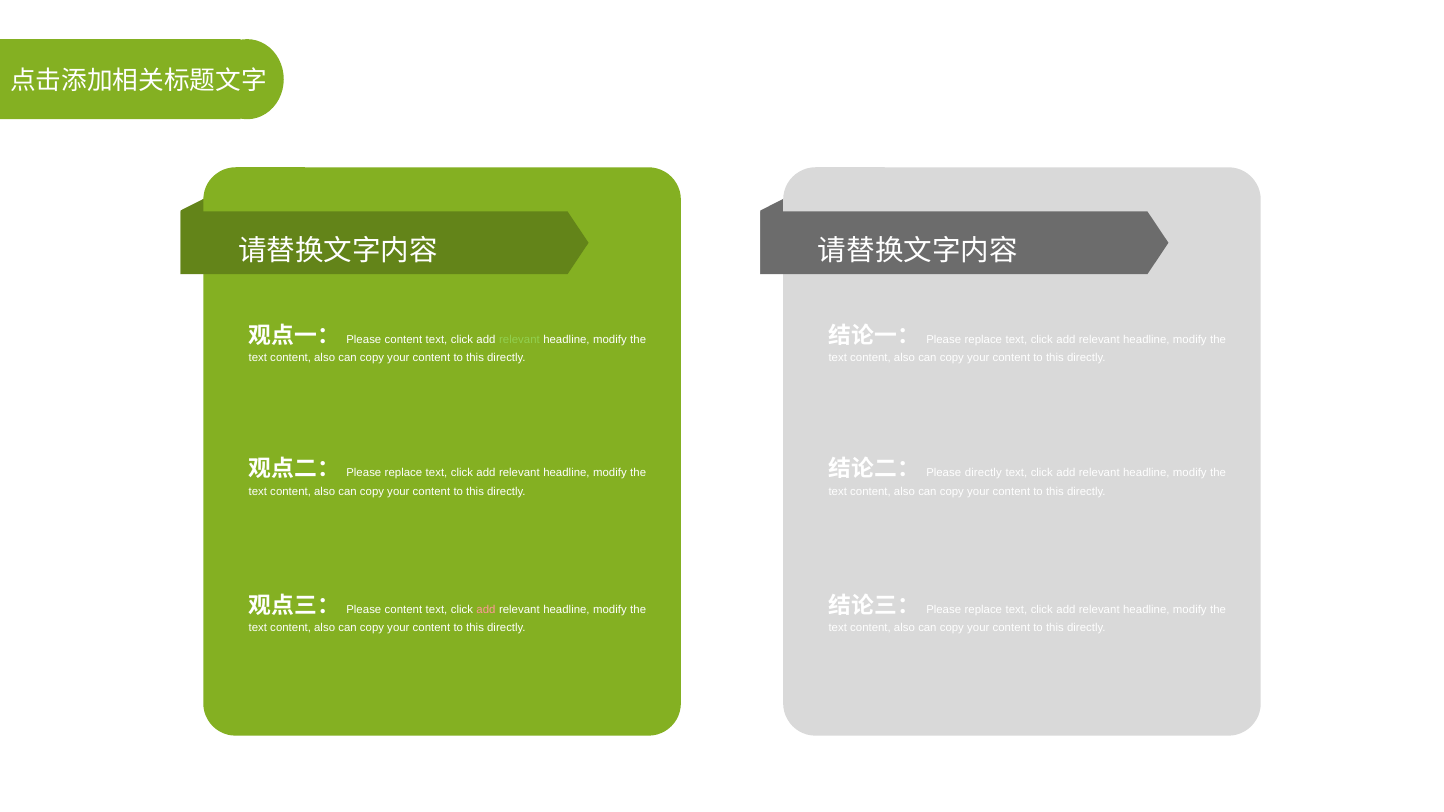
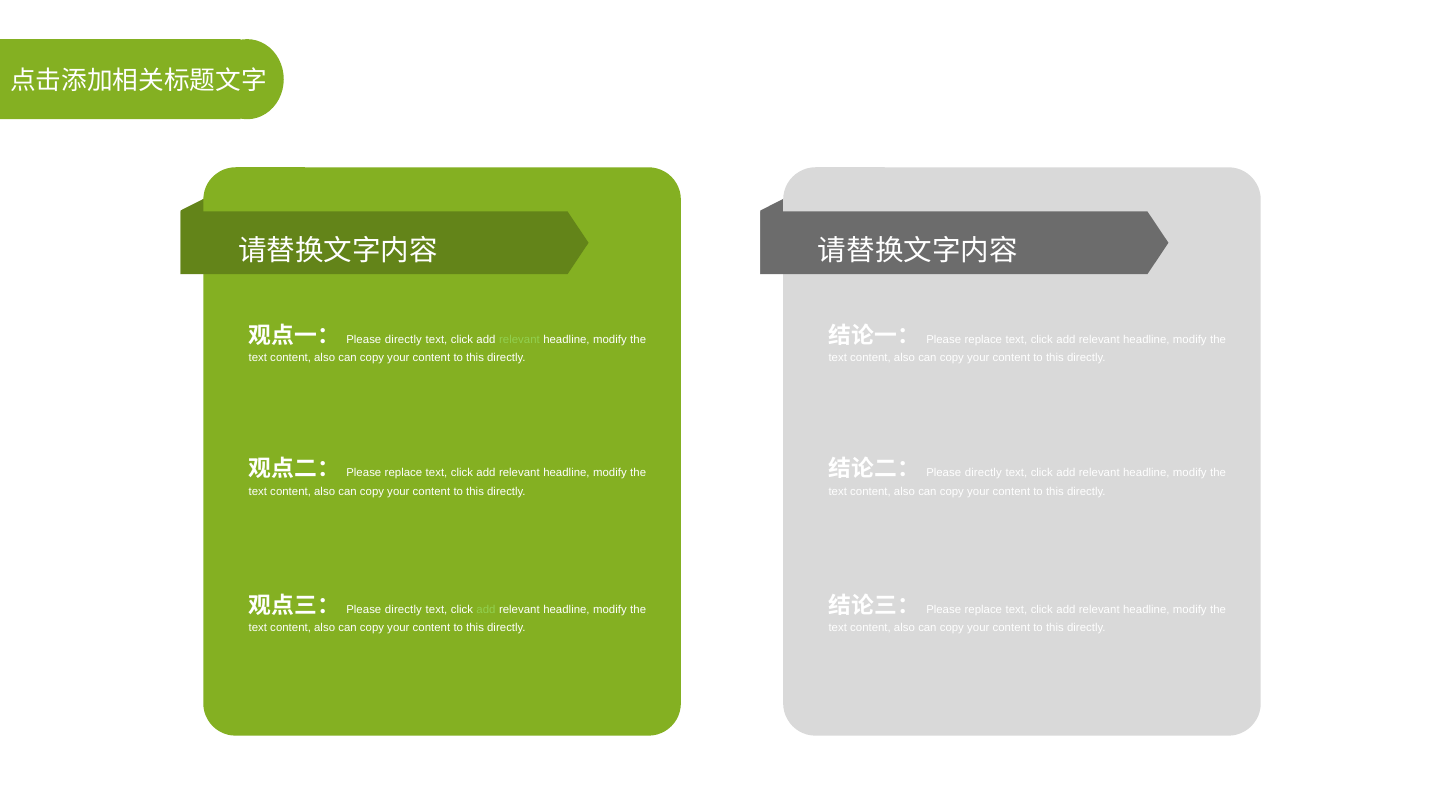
content: content -> directly (403, 340)
content: content -> directly (403, 610)
add colour: pink -> light green (486, 610)
